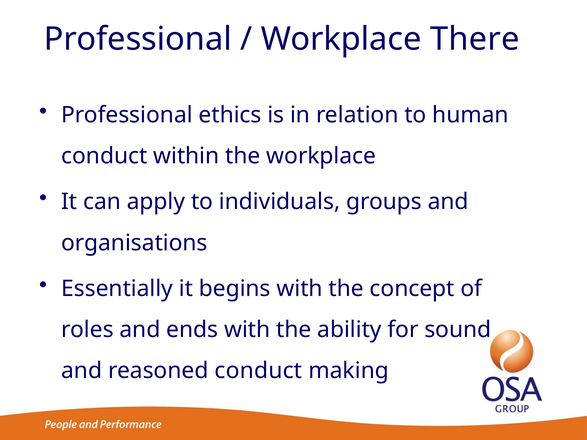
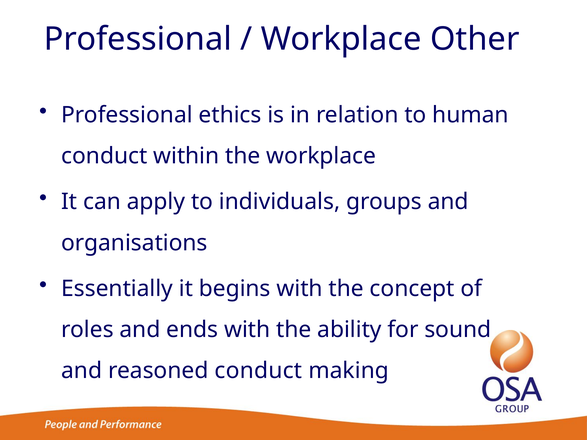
There: There -> Other (475, 39)
